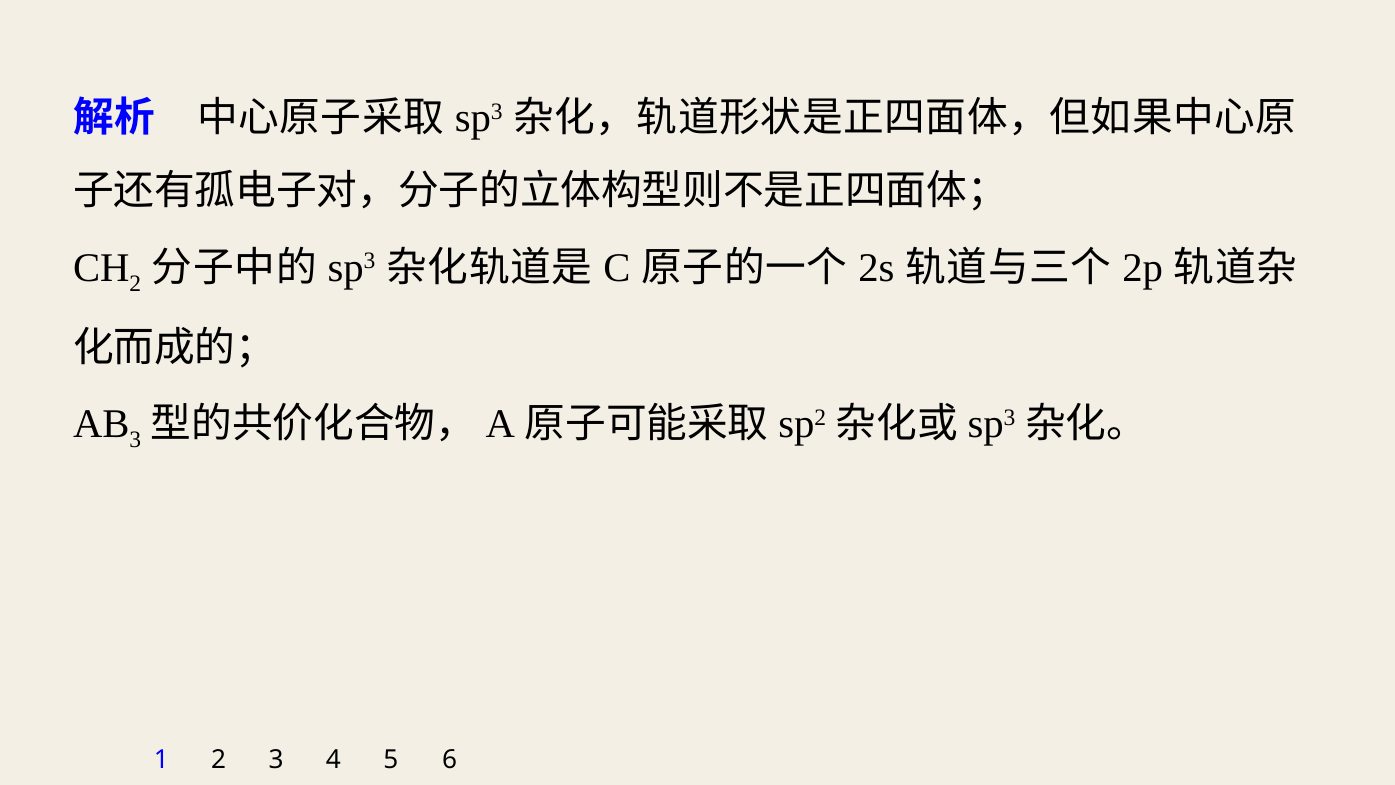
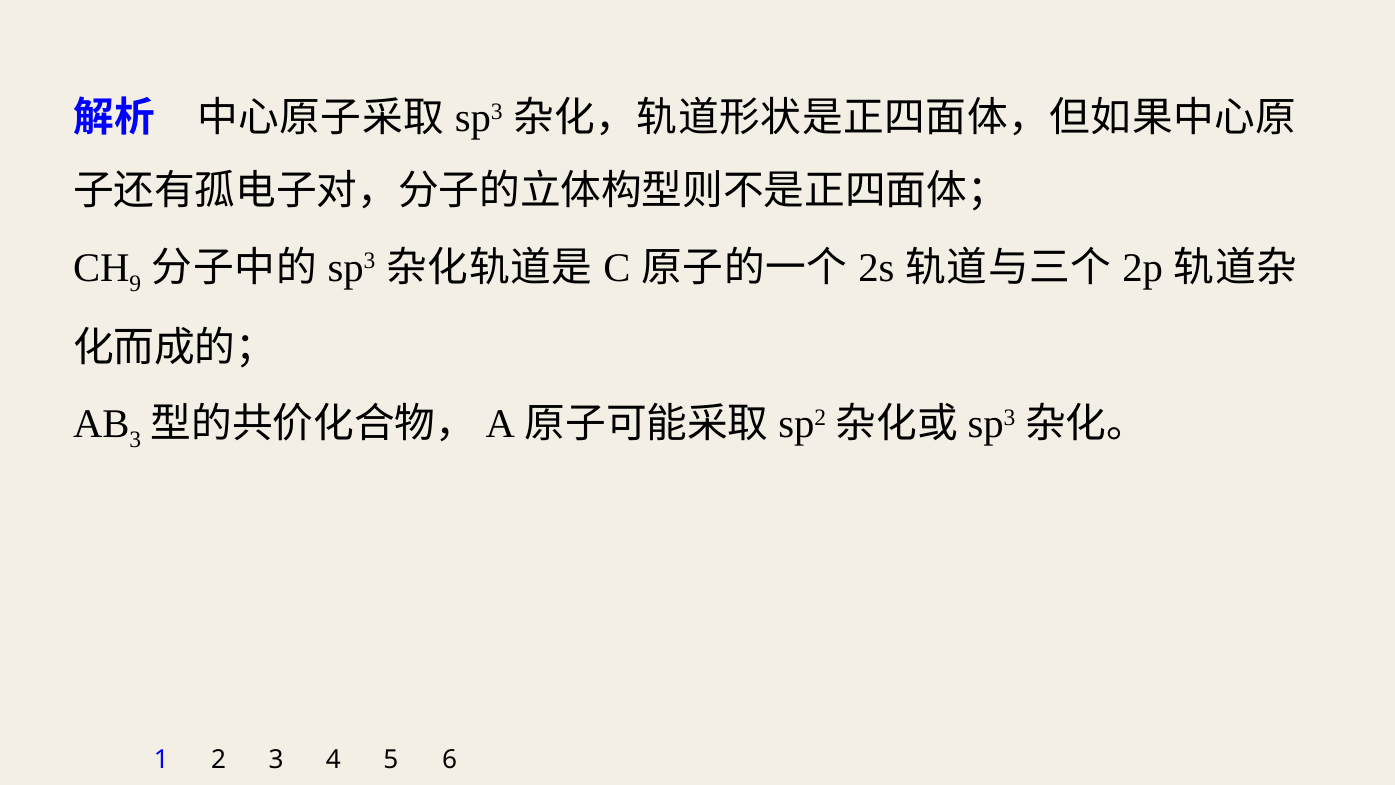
2: 2 -> 9 (135, 284)
